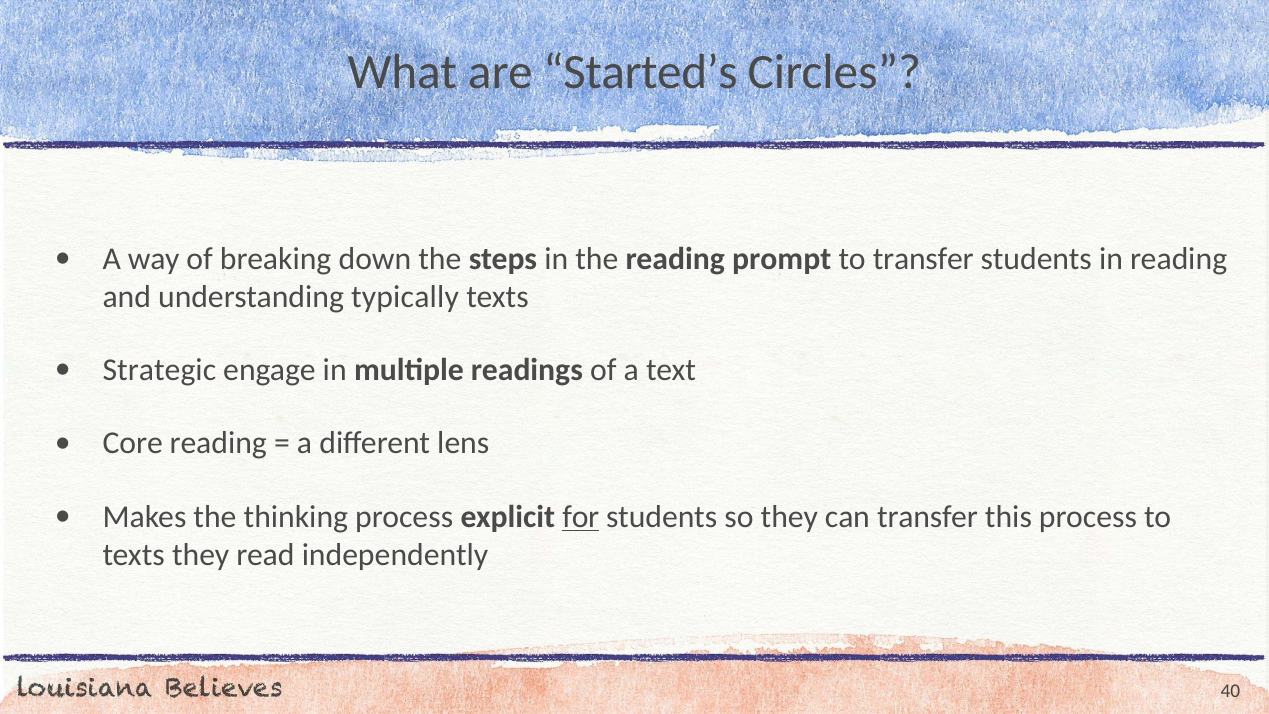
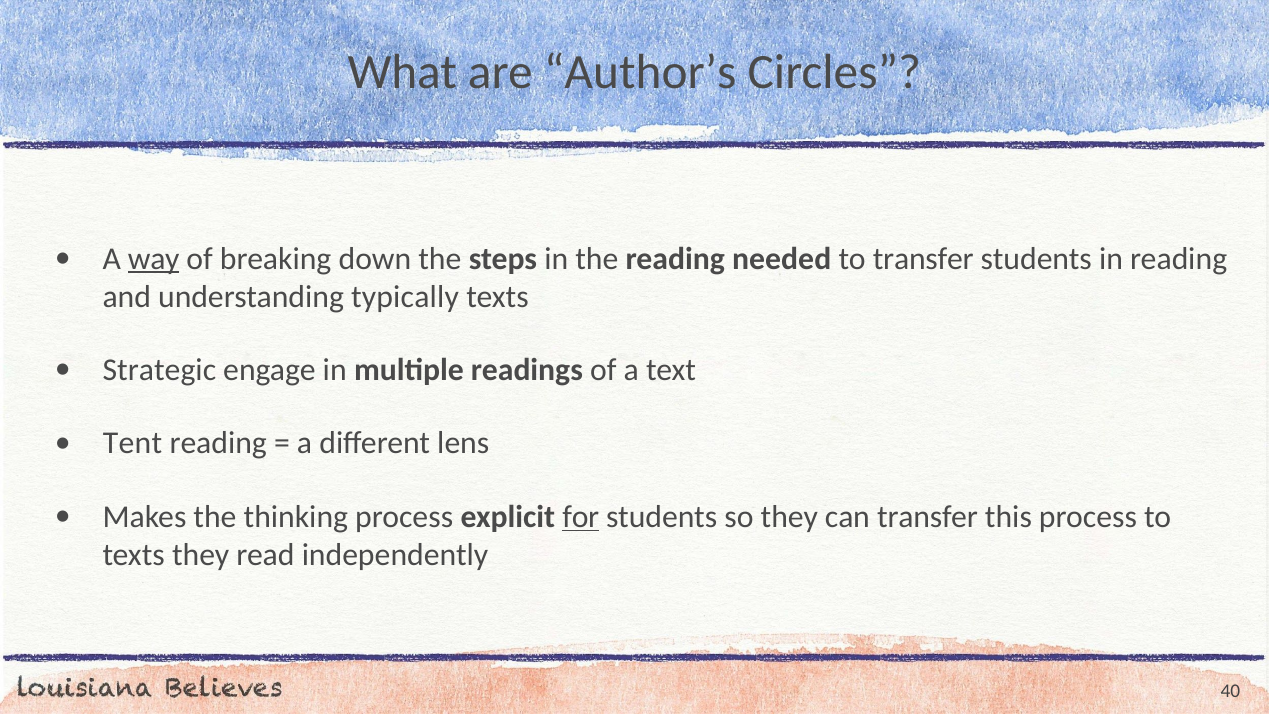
Started’s: Started’s -> Author’s (640, 72)
way underline: none -> present (154, 259)
prompt: prompt -> needed (782, 259)
Core: Core -> Tent (132, 443)
